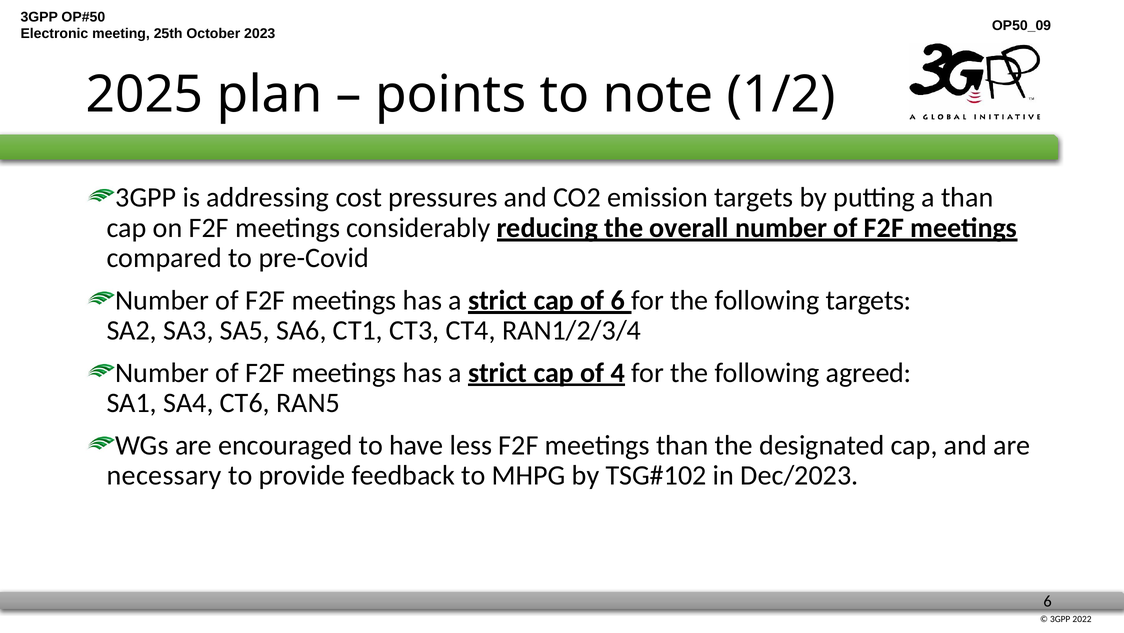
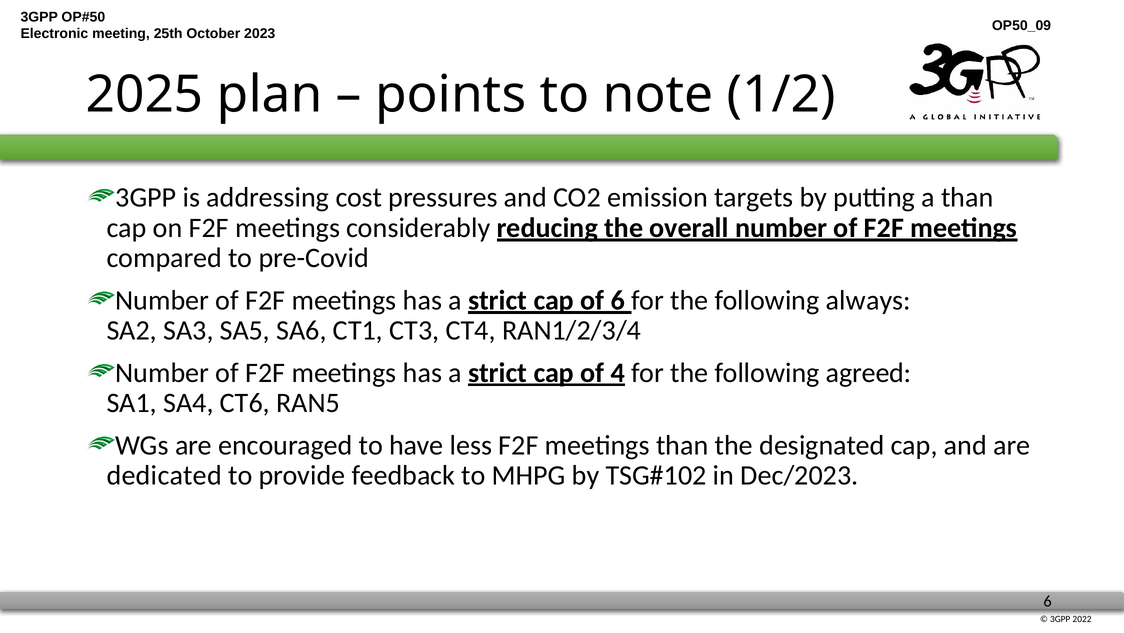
following targets: targets -> always (868, 300)
necessary: necessary -> dedicated (164, 475)
